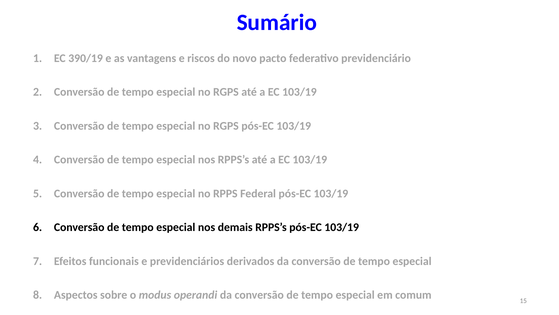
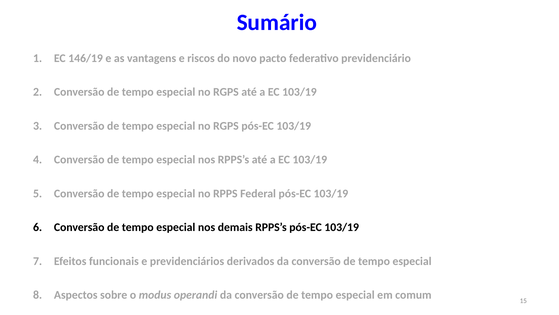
390/19: 390/19 -> 146/19 (86, 58)
